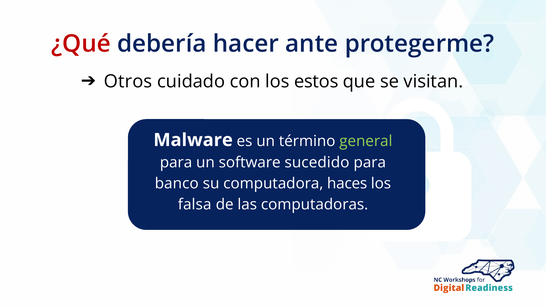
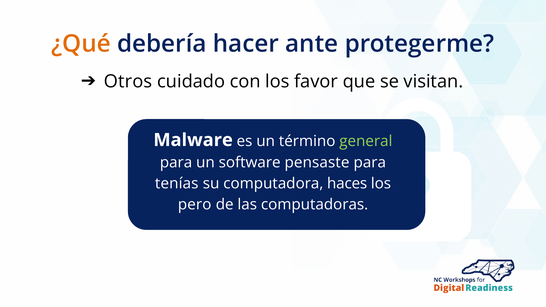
¿Qué colour: red -> orange (81, 44)
estos: estos -> favor (316, 82)
sucedido: sucedido -> pensaste (317, 163)
banco: banco -> tenías (177, 184)
falsa: falsa -> pero (195, 204)
